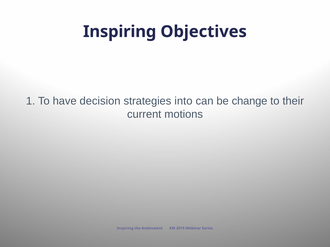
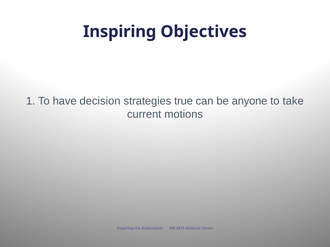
into: into -> true (184, 101)
change: change -> anyone (250, 101)
their: their -> take (293, 101)
